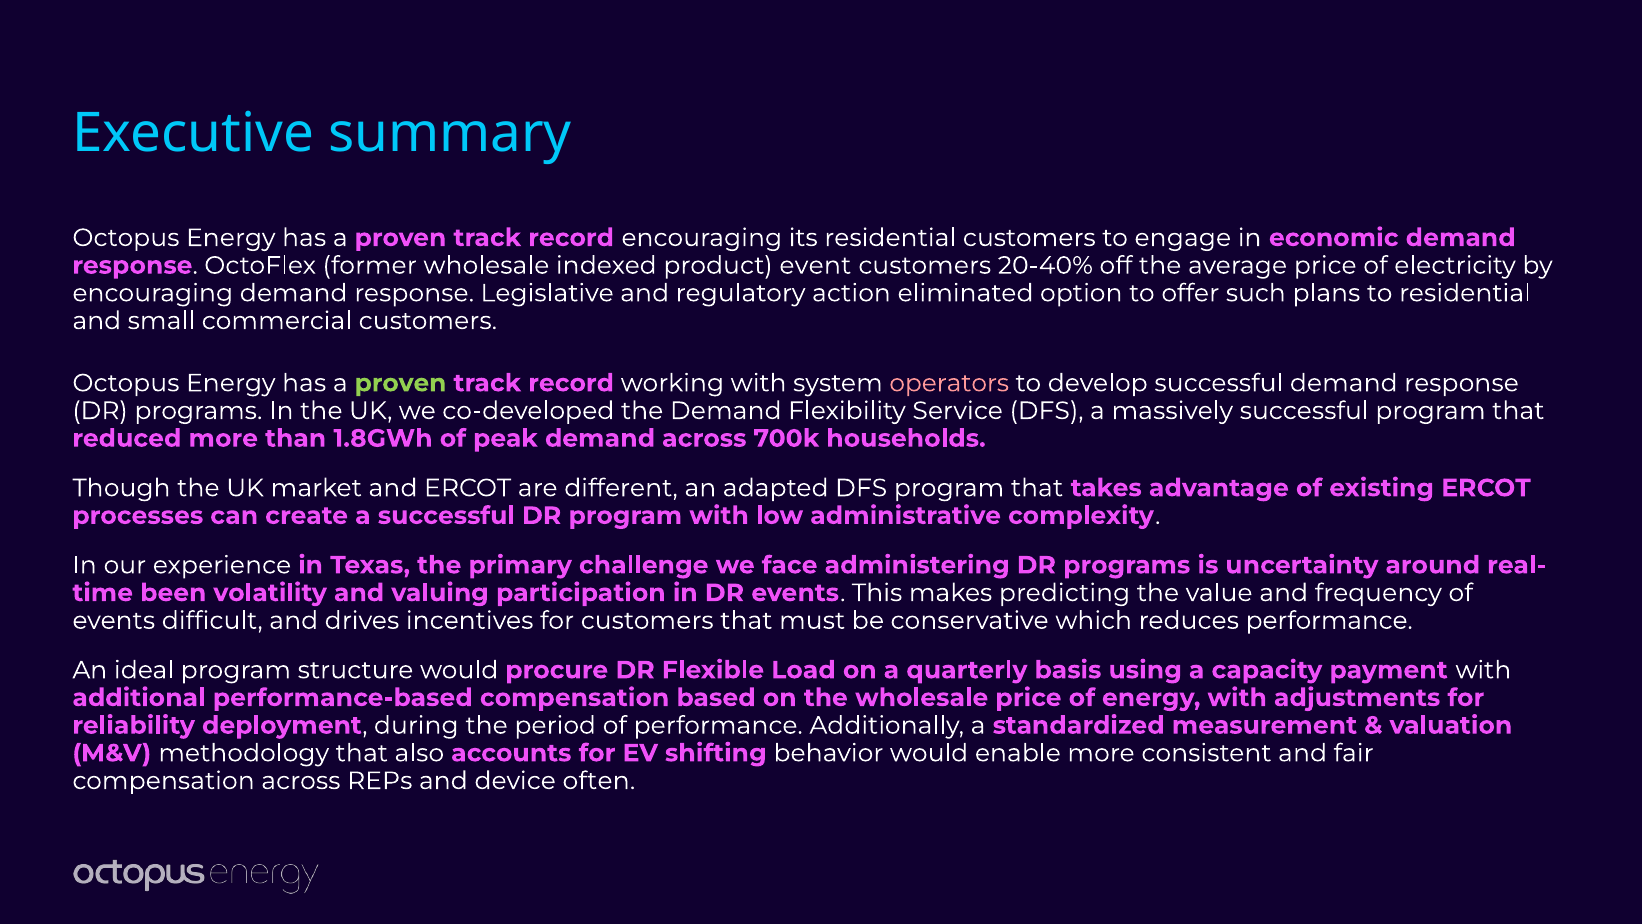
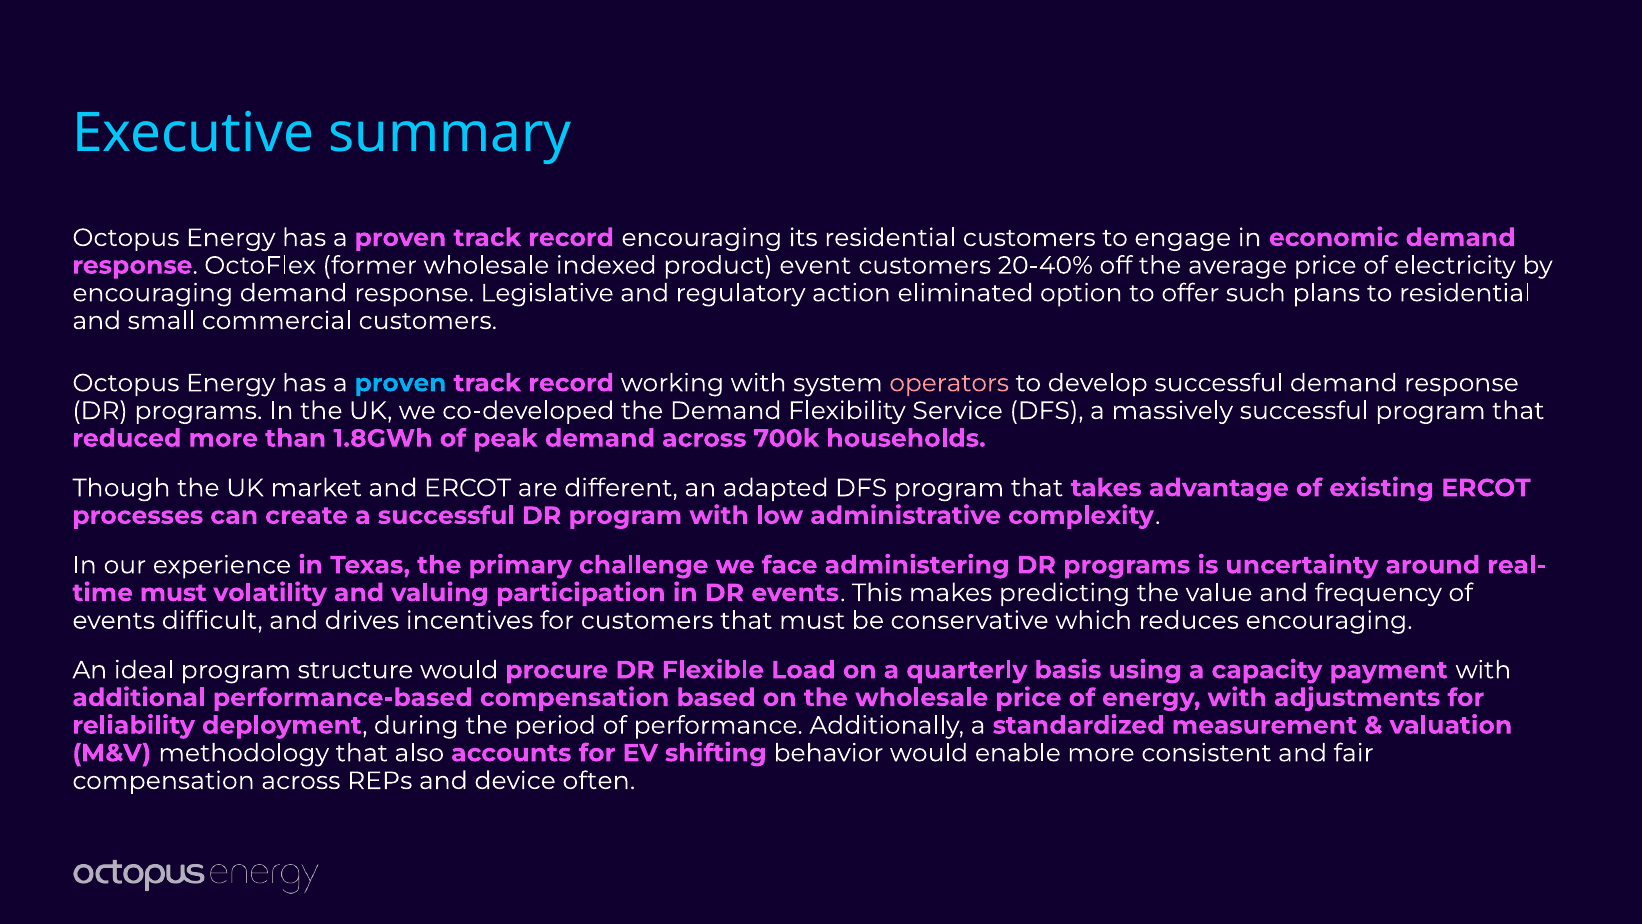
proven colour: light green -> light blue (401, 383)
been: been -> must (173, 593)
reduces performance: performance -> encouraging (1329, 620)
